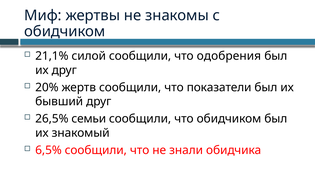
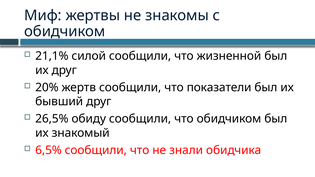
одобрения: одобрения -> жизненной (229, 56)
семьи: семьи -> обиду (89, 119)
